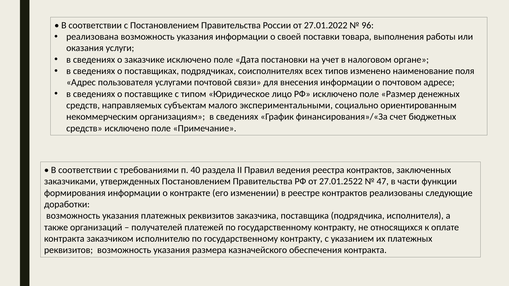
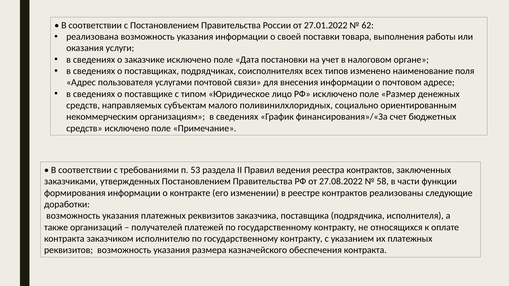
96: 96 -> 62 (368, 25)
экспериментальными: экспериментальными -> поливинилхлоридных (286, 105)
40: 40 -> 53 (195, 170)
27.01.2522: 27.01.2522 -> 27.08.2022 (341, 182)
47: 47 -> 58 (383, 182)
